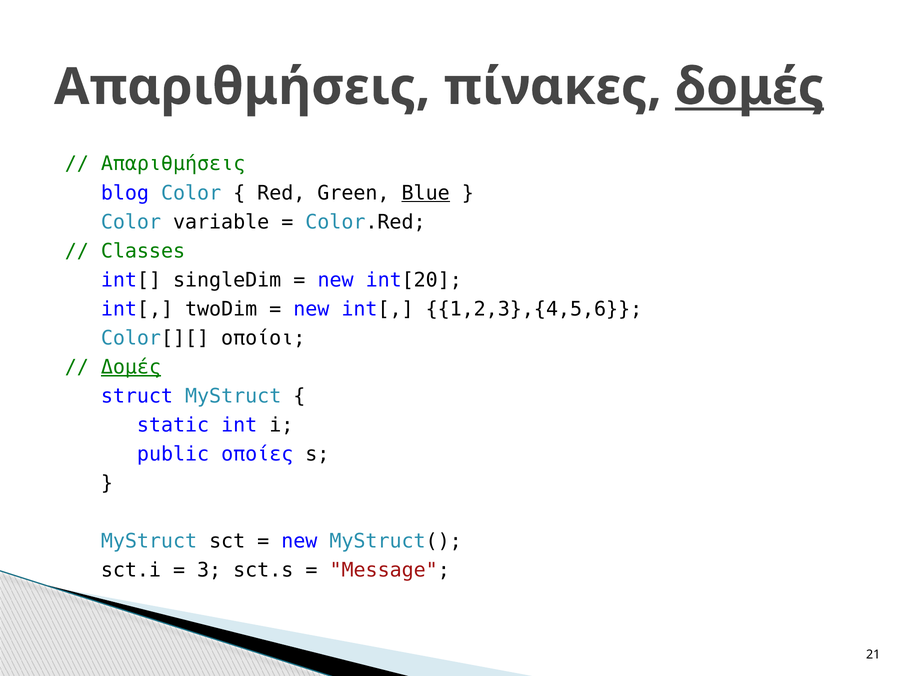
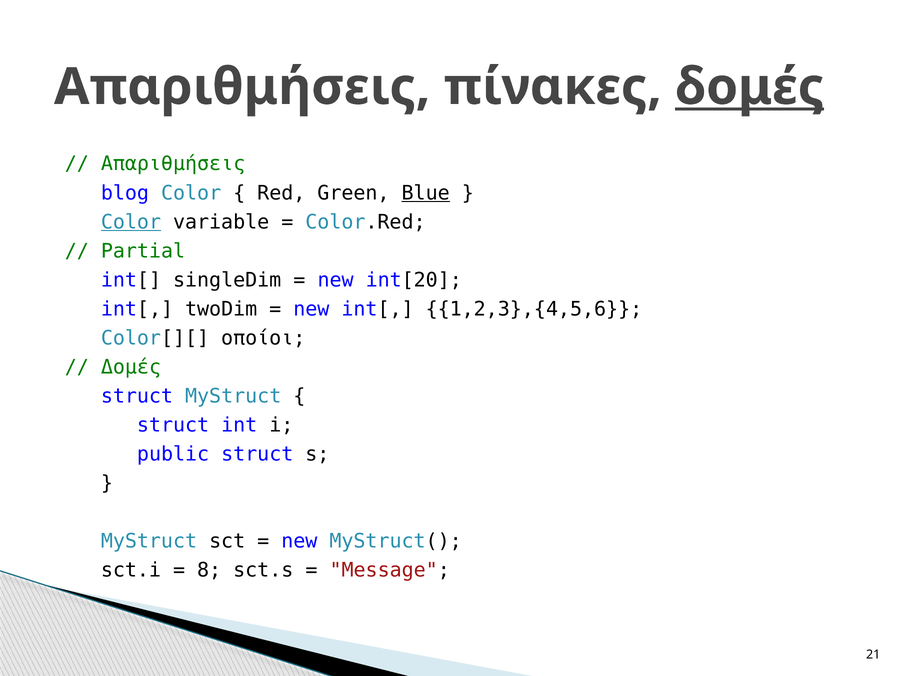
Color underline: none -> present (131, 222)
Classes: Classes -> Partial (143, 251)
Δομές underline: present -> none (131, 367)
static: static -> struct (173, 425)
public οποίες: οποίες -> struct (257, 454)
3: 3 -> 8 (209, 571)
